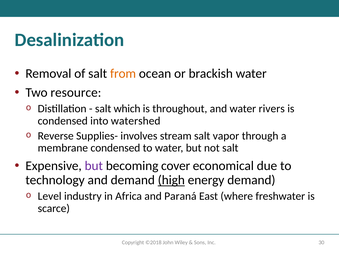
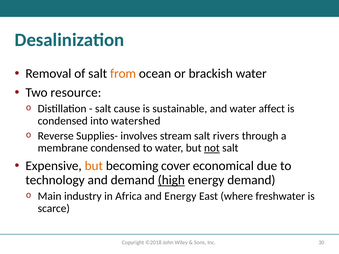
which: which -> cause (127, 109)
throughout: throughout -> sustainable (180, 109)
rivers: rivers -> affect (272, 109)
vapor: vapor -> rivers (226, 136)
not underline: none -> present (212, 148)
but colour: purple -> orange (94, 166)
Level: Level -> Main (50, 196)
and Paraná: Paraná -> Energy (180, 196)
